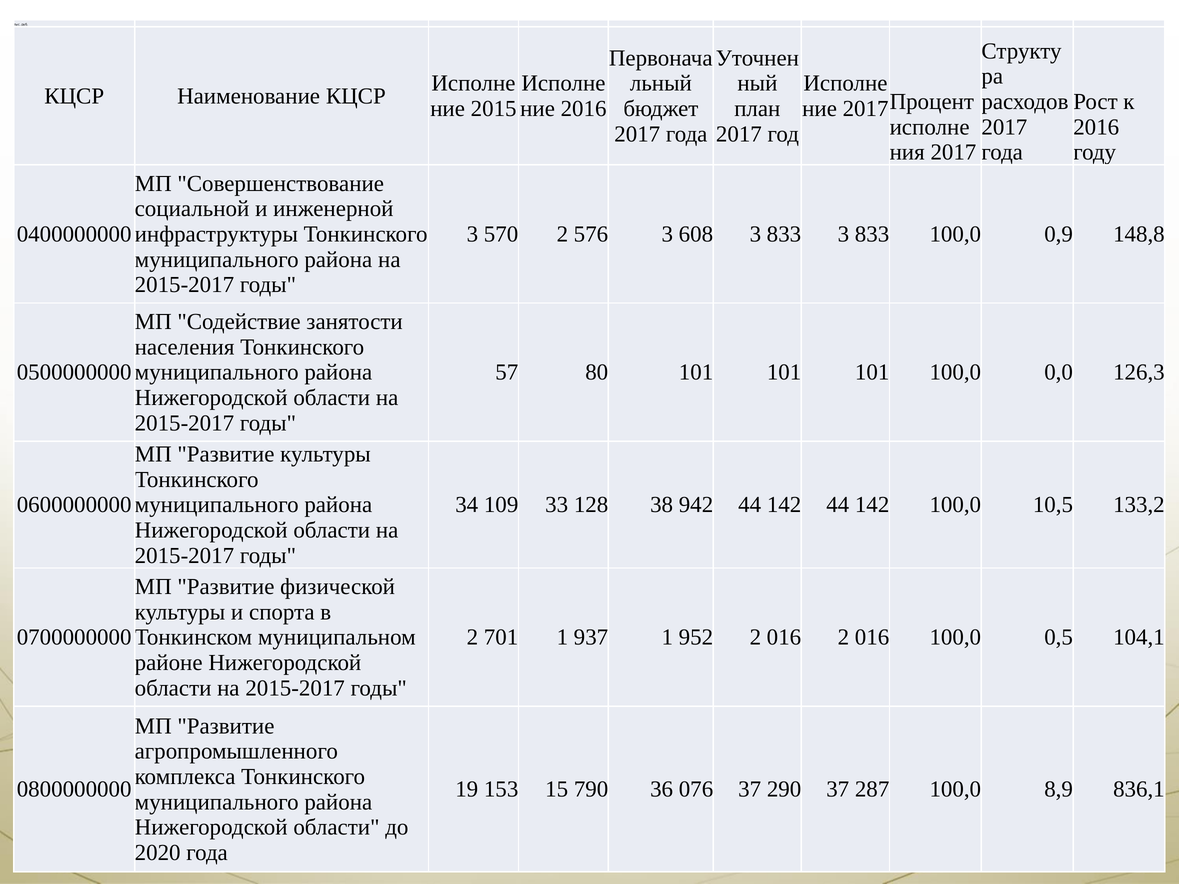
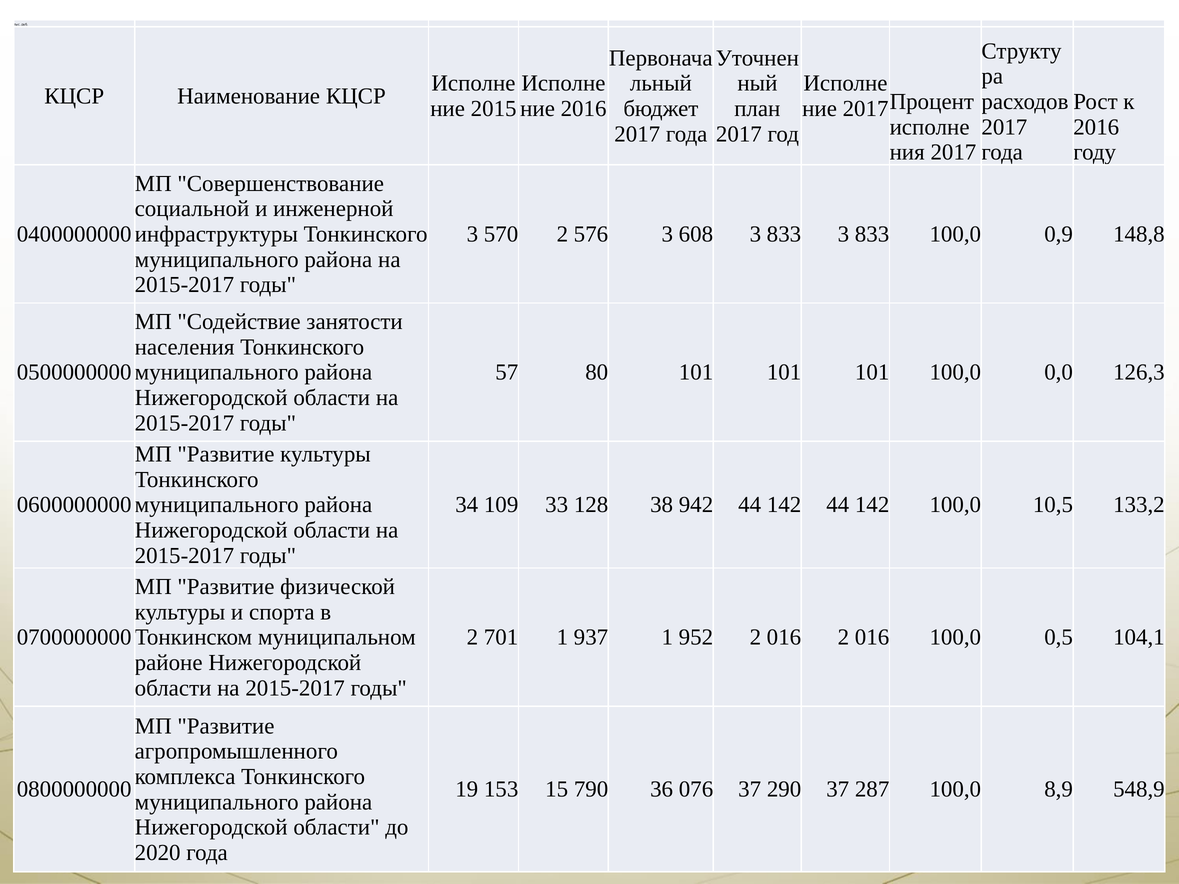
836,1: 836,1 -> 548,9 (1139, 790)
